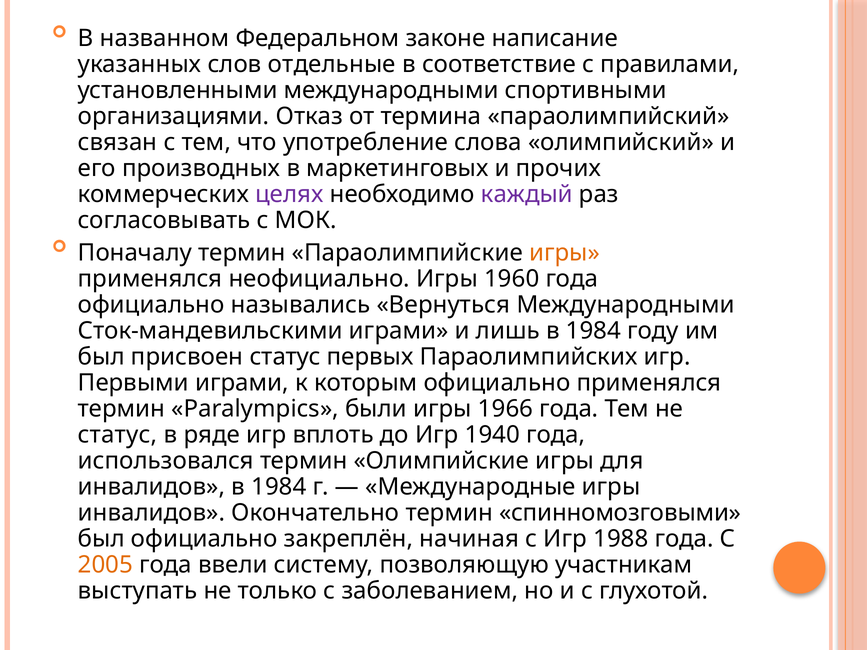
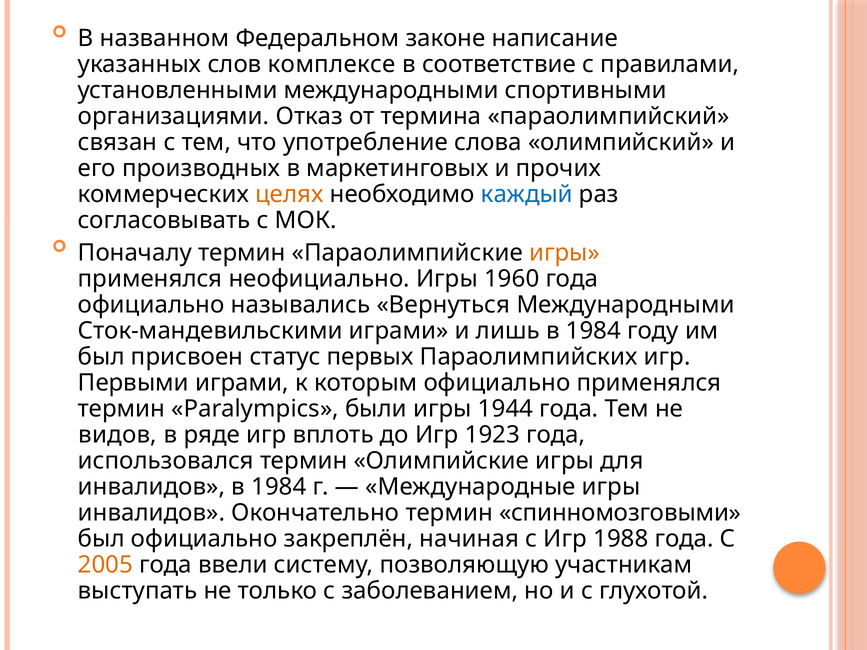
отдельные: отдельные -> комплексе (332, 64)
целях colour: purple -> orange (289, 194)
каждый colour: purple -> blue (527, 194)
1966: 1966 -> 1944 (506, 409)
статус: статус -> видов (118, 435)
1940: 1940 -> 1923 (492, 435)
